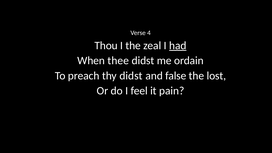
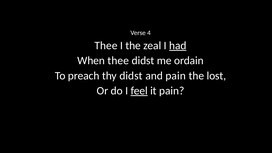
Thou: Thou -> Thee (106, 46)
and false: false -> pain (176, 76)
feel underline: none -> present (139, 91)
